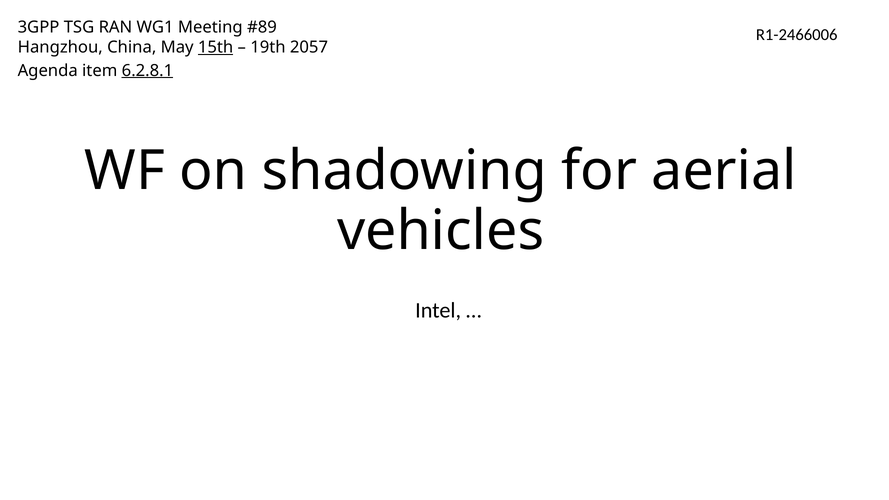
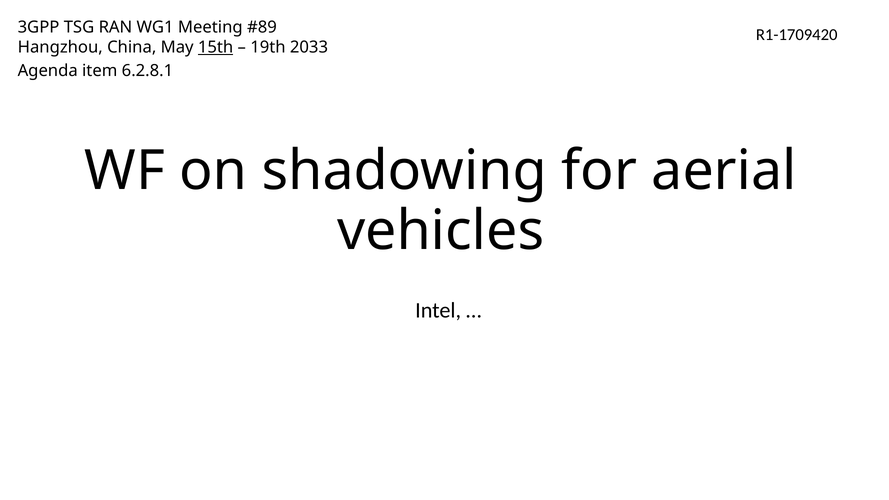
R1-2466006: R1-2466006 -> R1-1709420 (797, 35)
2057: 2057 -> 2033 (309, 47)
6.2.8.1 underline: present -> none (147, 71)
